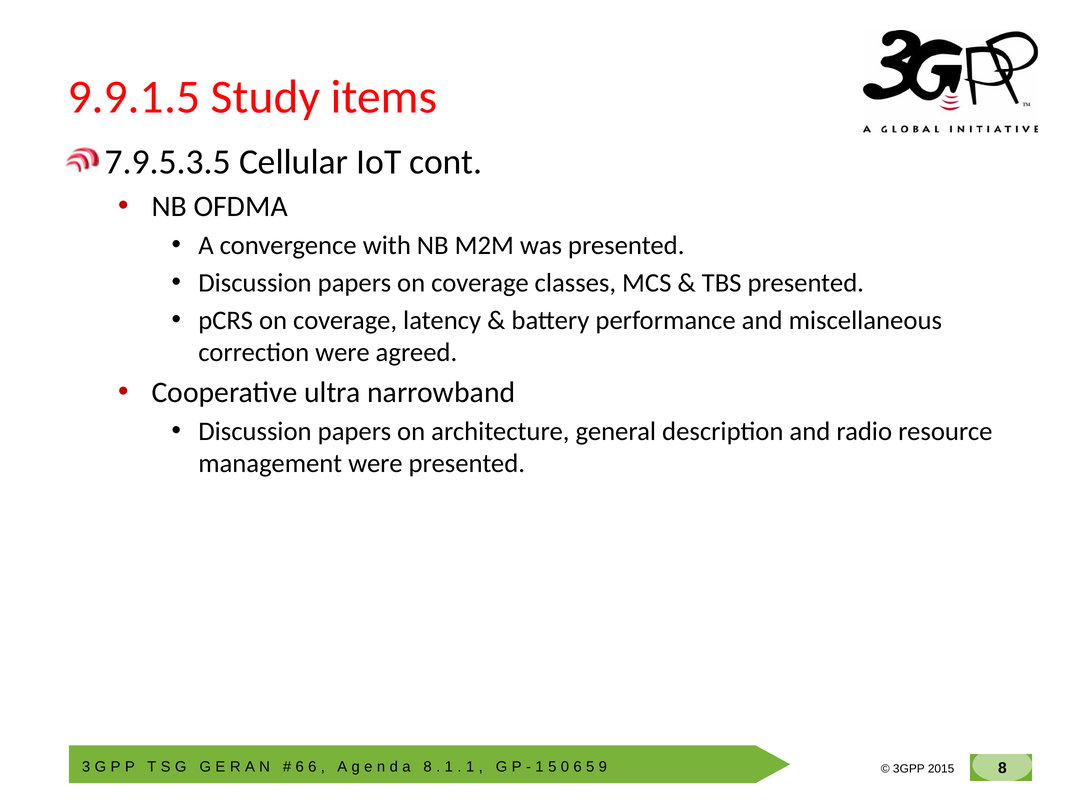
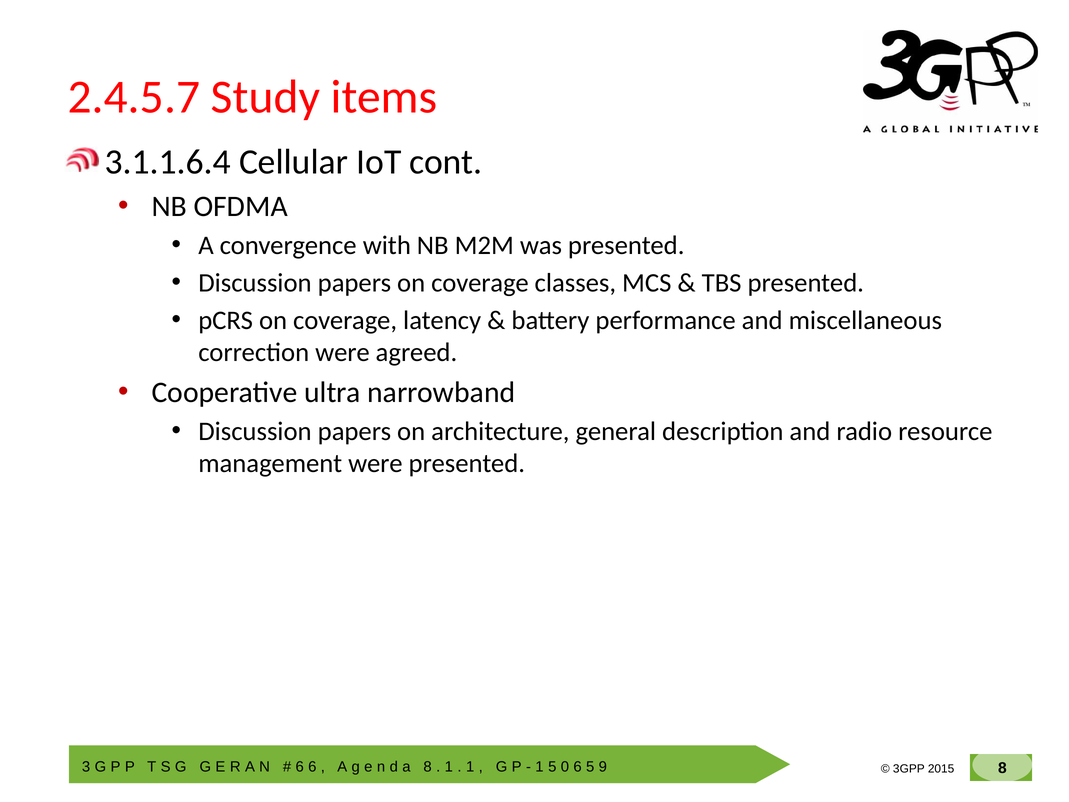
9.9.1.5: 9.9.1.5 -> 2.4.5.7 (134, 97)
7.9.5.3.5: 7.9.5.3.5 -> 3.1.1.6.4 (168, 162)
